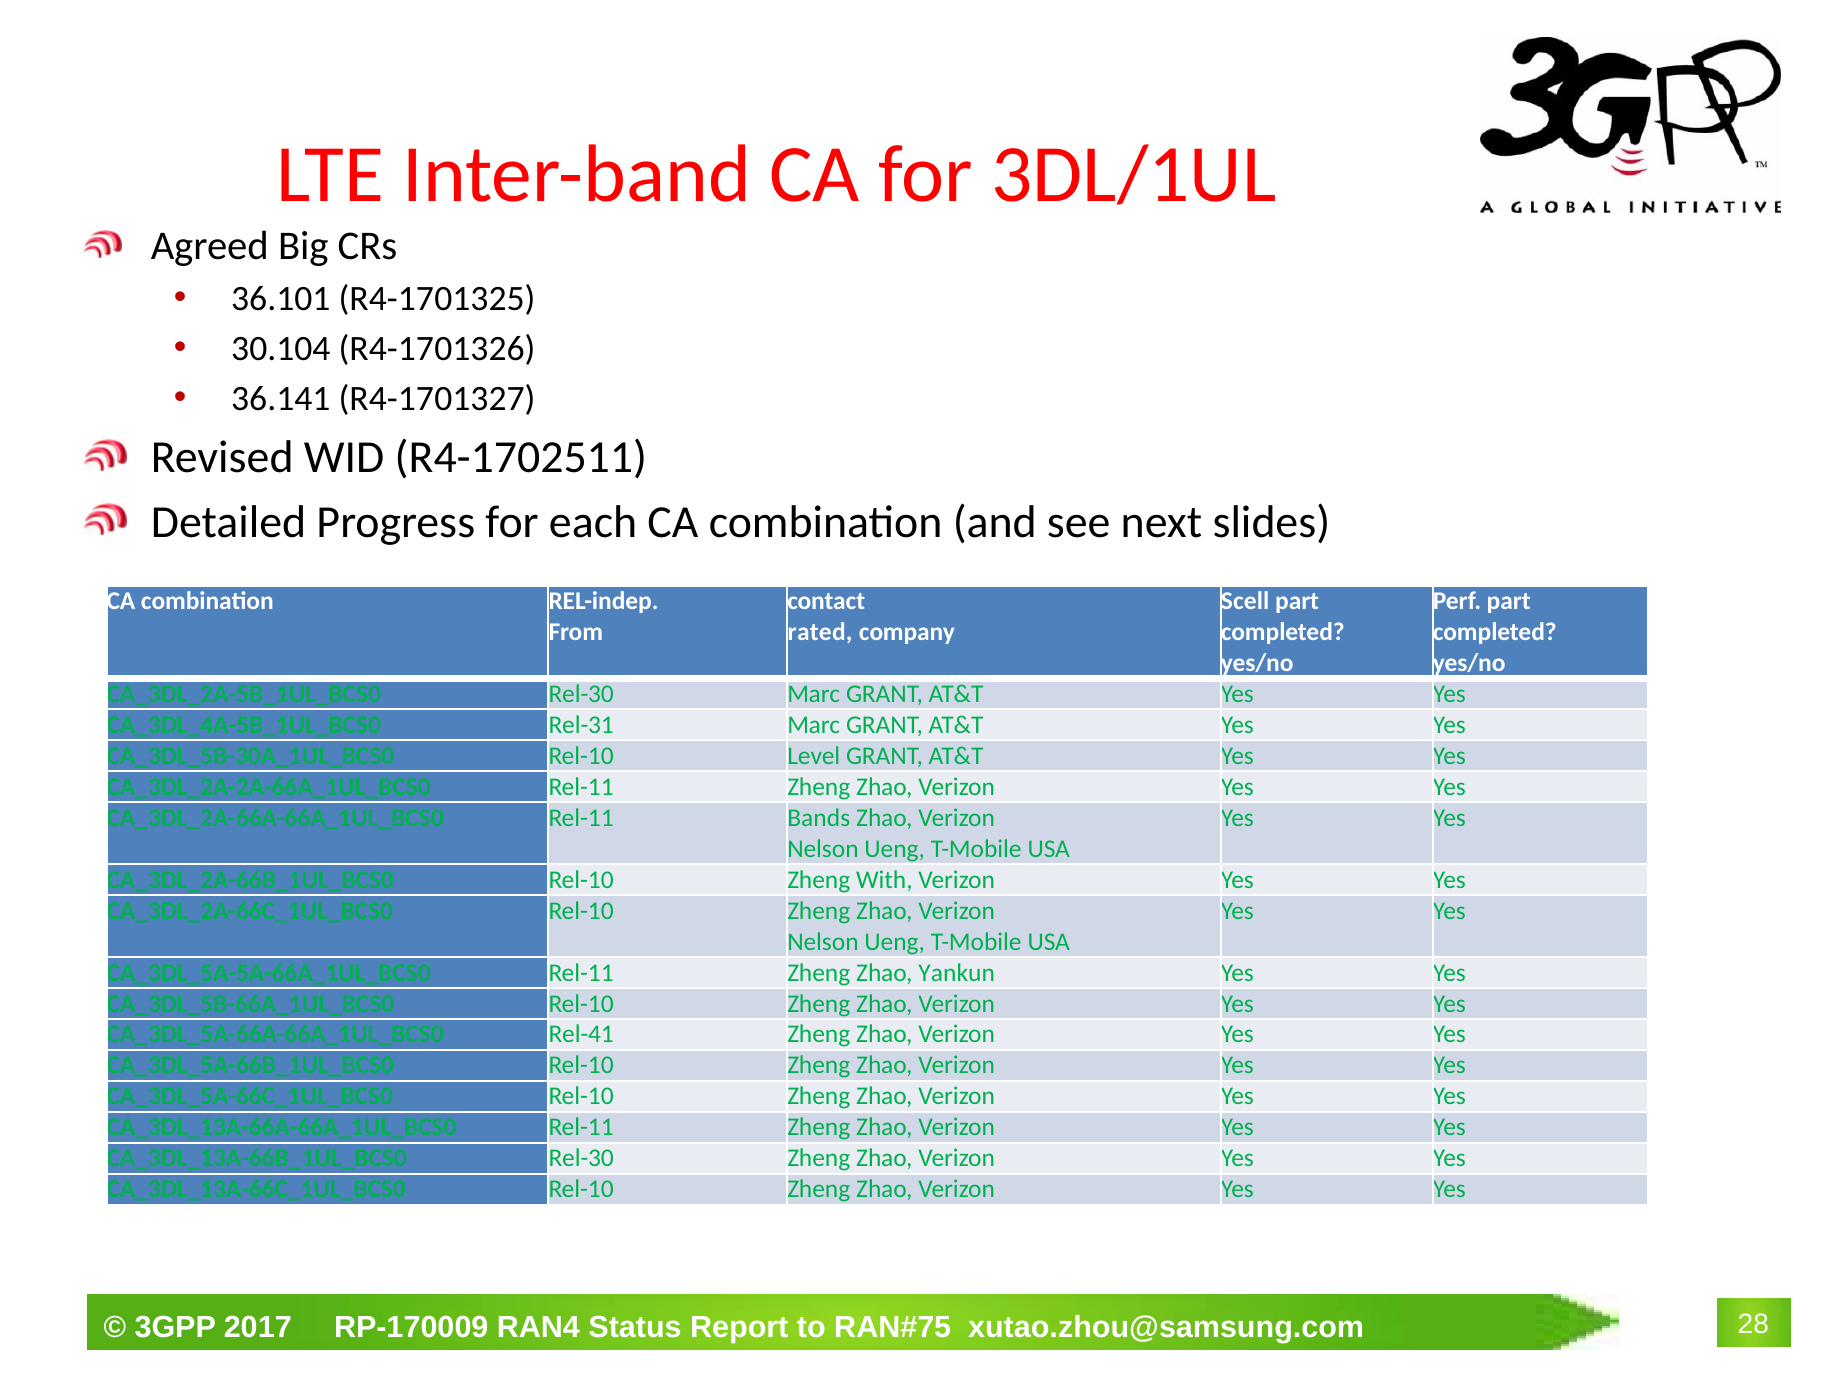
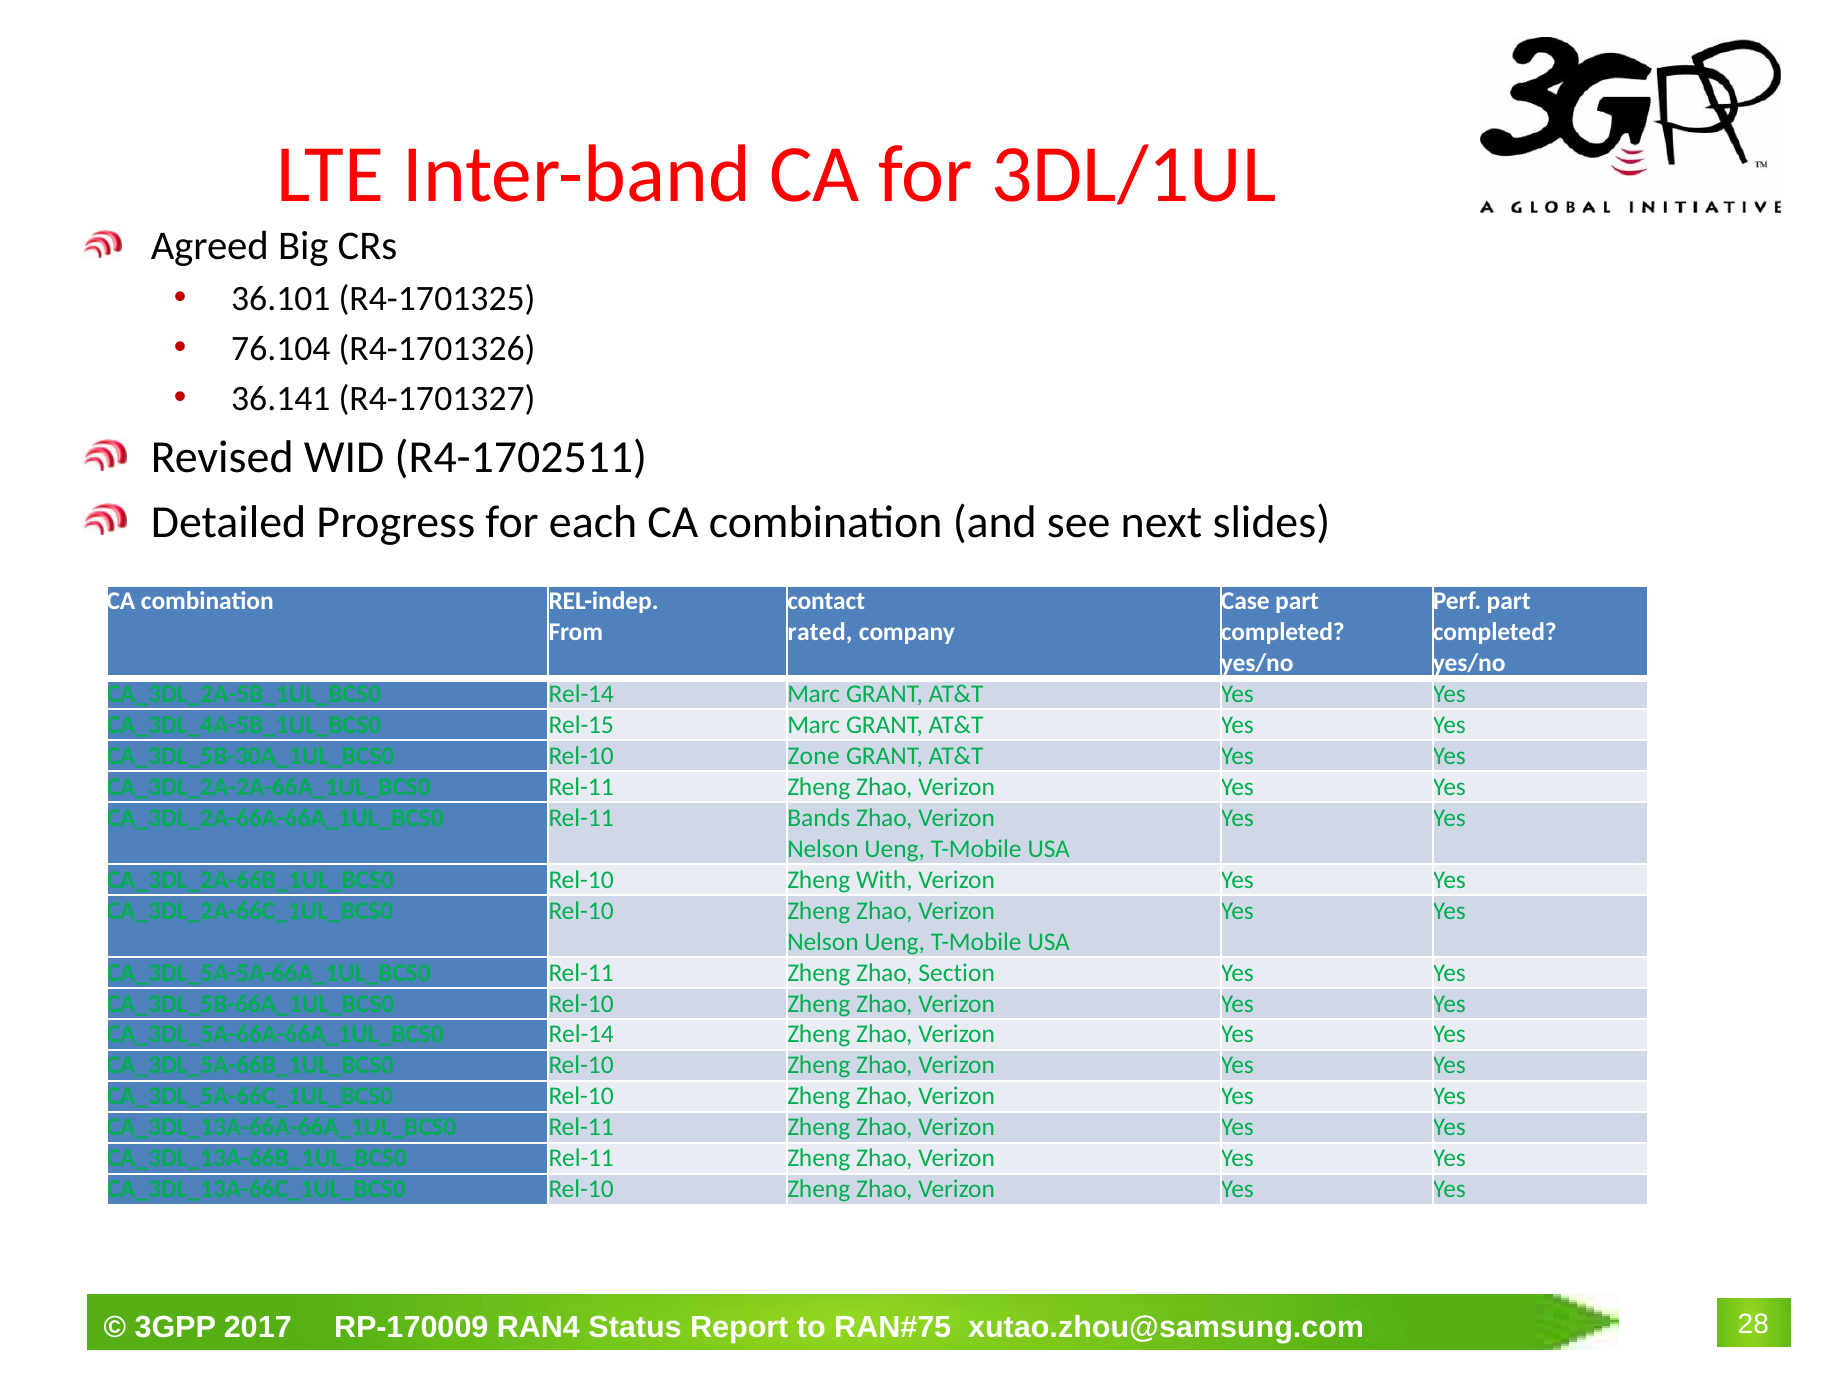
30.104: 30.104 -> 76.104 (281, 349)
Scell: Scell -> Case (1245, 602)
Rel-30: Rel-30 -> Rel-14 (581, 694)
Rel-31: Rel-31 -> Rel-15 (581, 725)
Level: Level -> Zone (814, 756)
Yankun: Yankun -> Section (957, 973)
Rel-41: Rel-41 -> Rel-14 (581, 1035)
Rel-30: Rel-30 -> Rel-11 (581, 1159)
